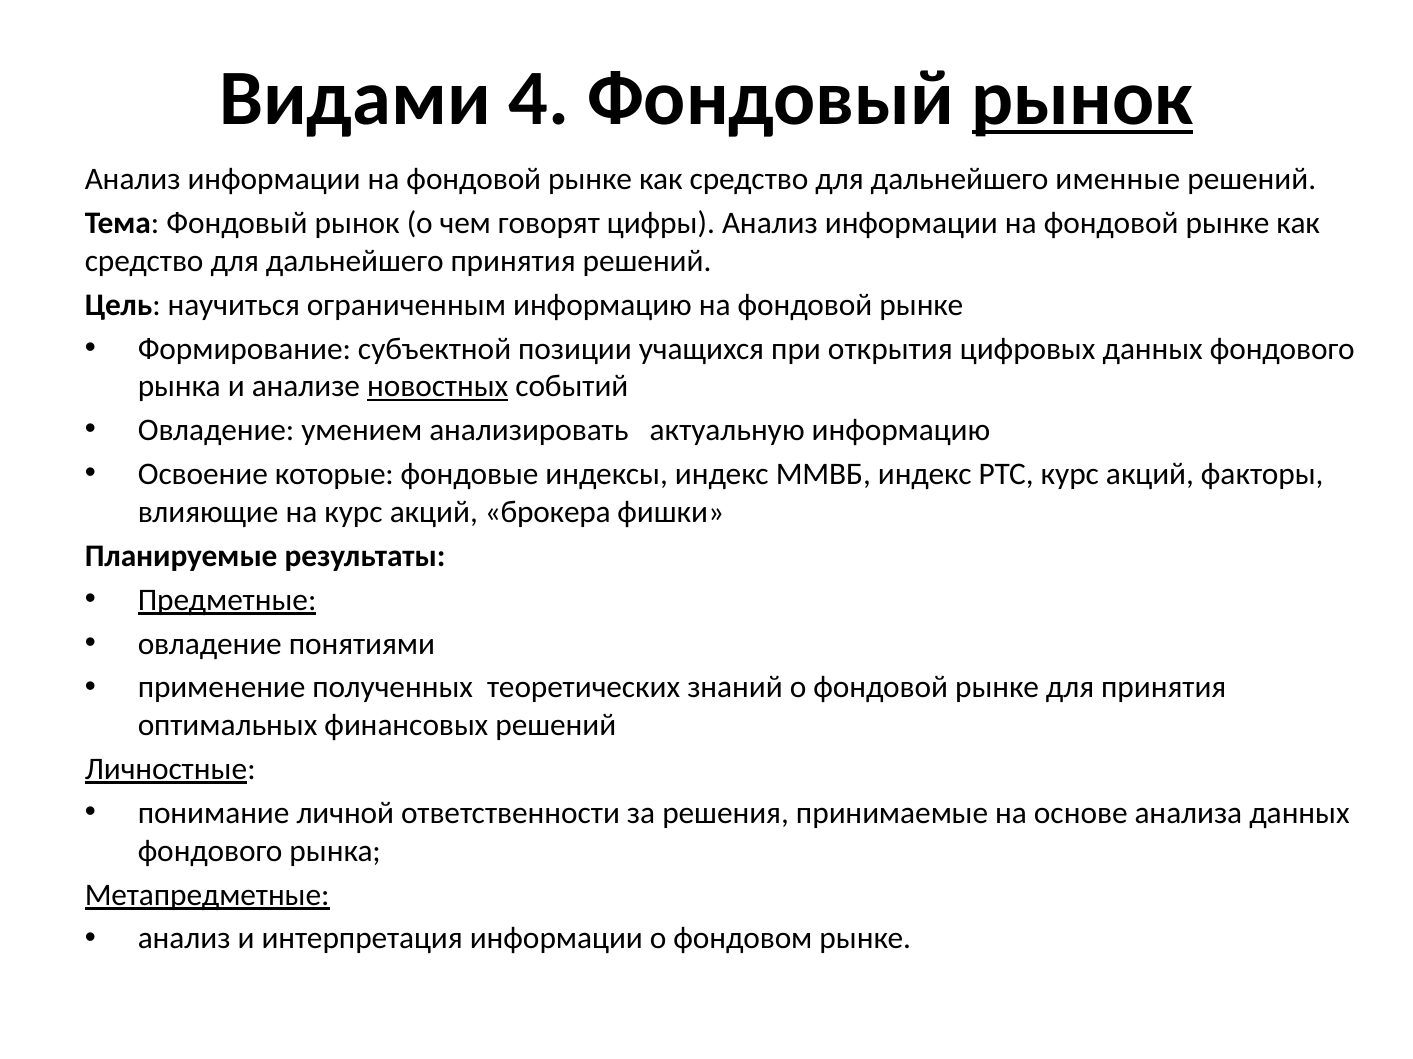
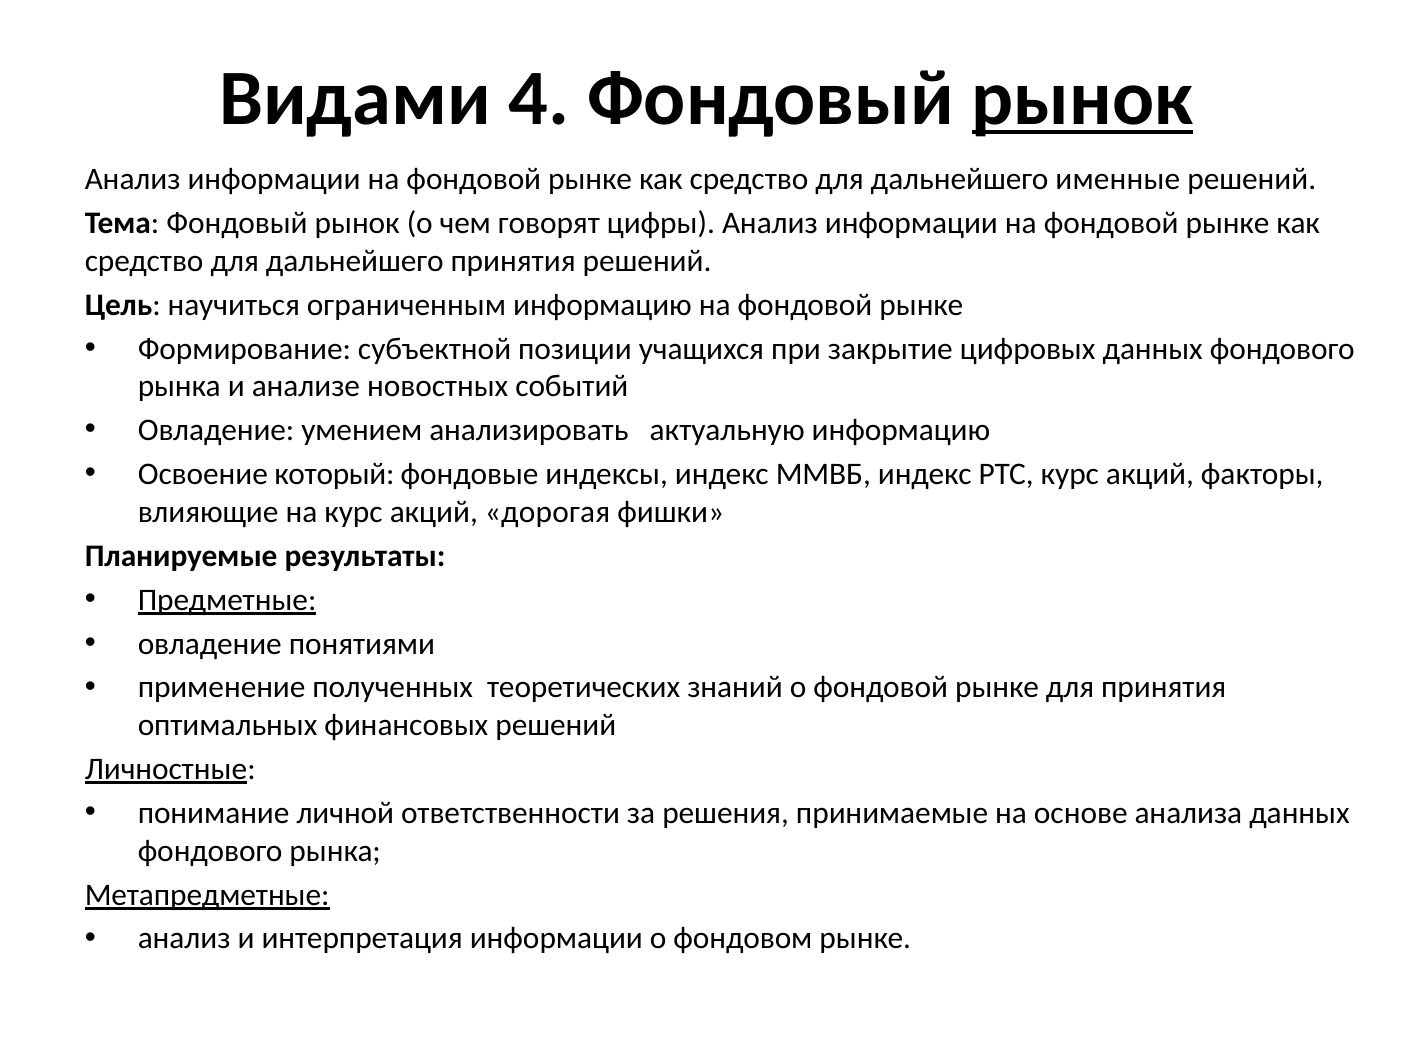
открытия: открытия -> закрытие (890, 349)
новостных underline: present -> none (438, 387)
которые: которые -> который (334, 475)
брокера: брокера -> дорогая (548, 512)
